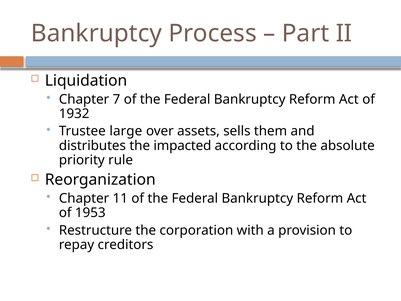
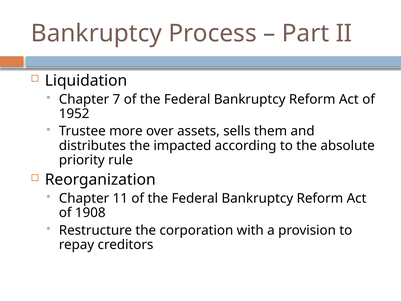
1932: 1932 -> 1952 (74, 114)
large: large -> more (126, 131)
1953: 1953 -> 1908 (90, 213)
